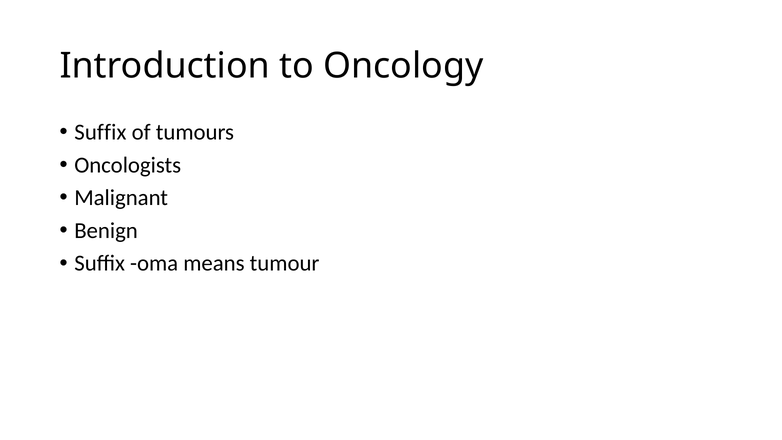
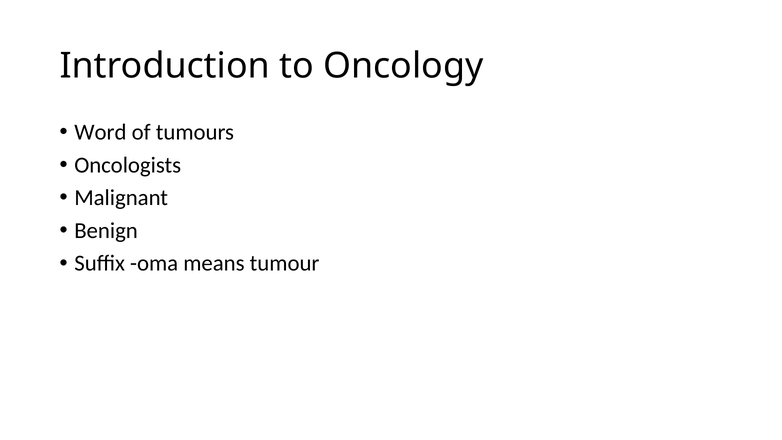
Suffix: Suffix -> Word (100, 132)
